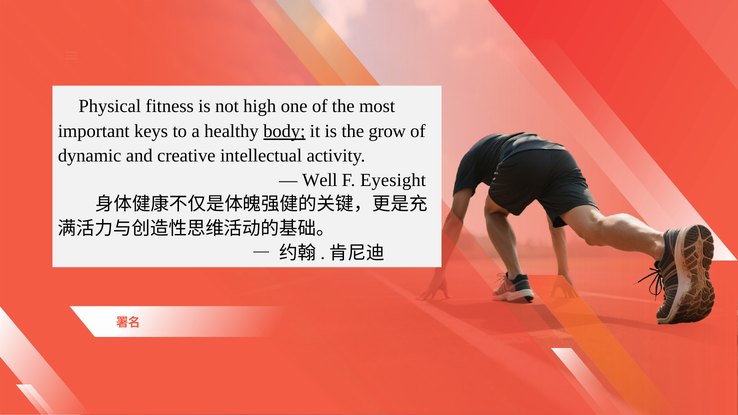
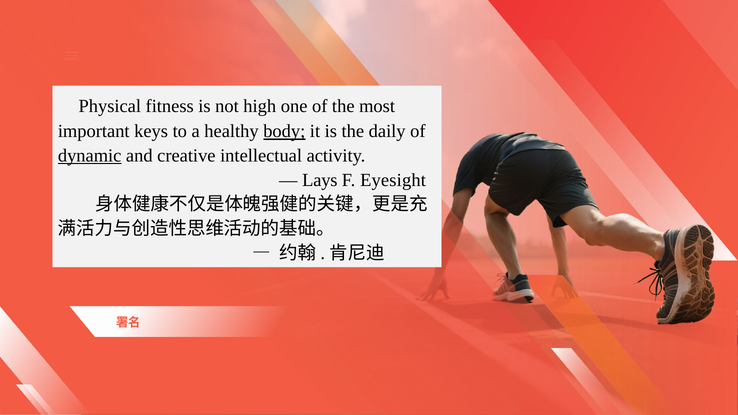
grow: grow -> daily (387, 131)
dynamic underline: none -> present (90, 156)
Well: Well -> Lays (320, 180)
